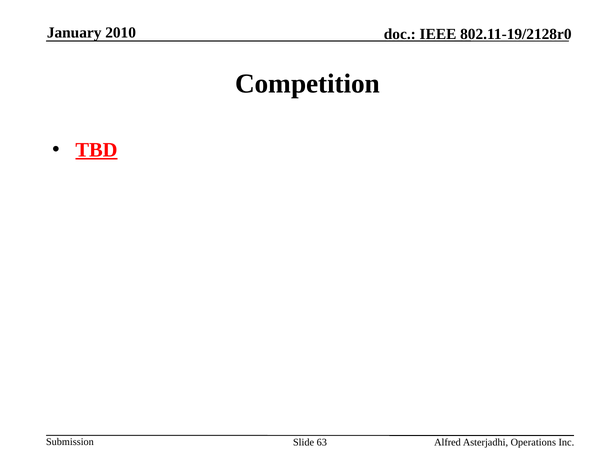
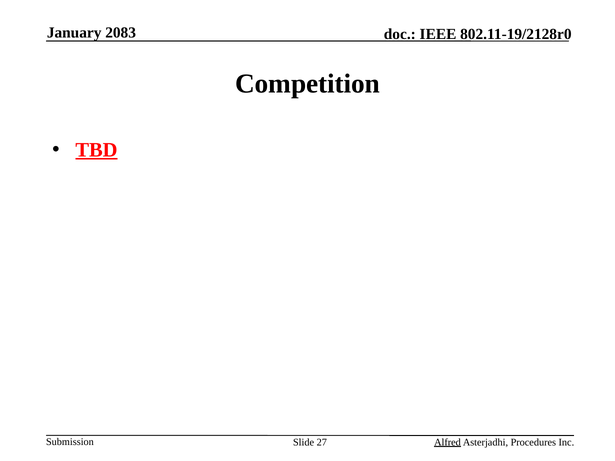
2010: 2010 -> 2083 (121, 33)
63: 63 -> 27 (322, 442)
Alfred underline: none -> present (448, 442)
Operations: Operations -> Procedures (533, 442)
